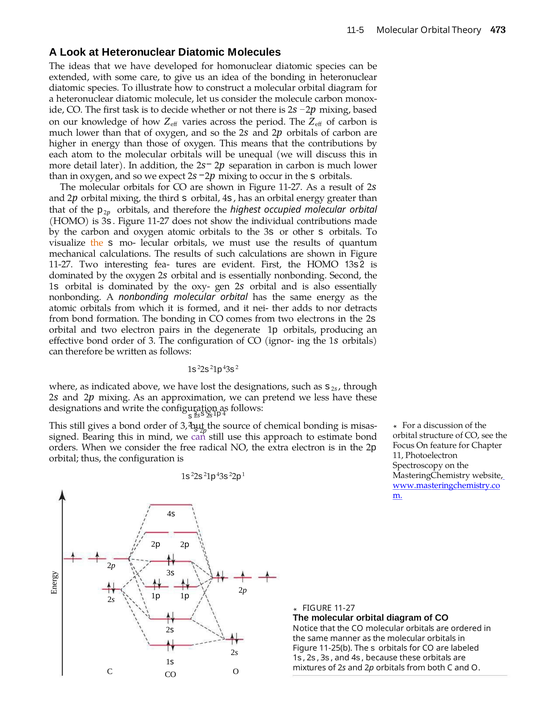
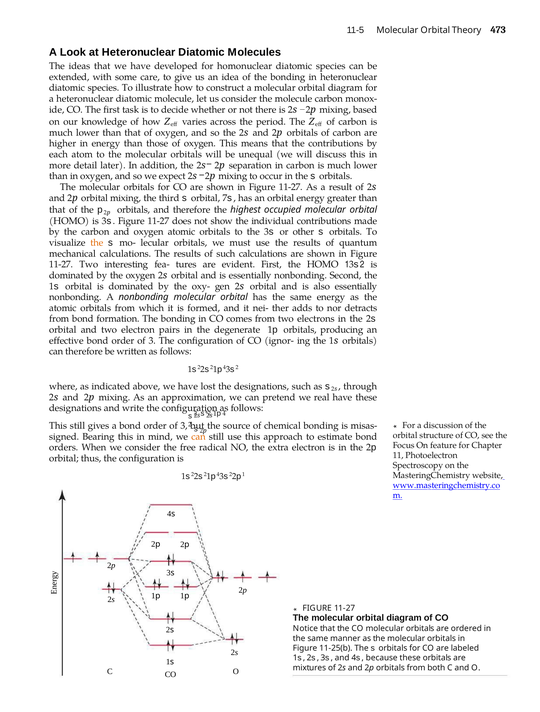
orbital 4: 4 -> 7 (225, 198)
less: less -> real (322, 397)
can colour: purple -> orange (198, 436)
